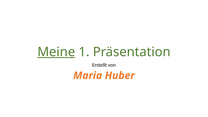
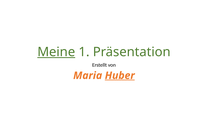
Huber underline: none -> present (120, 76)
